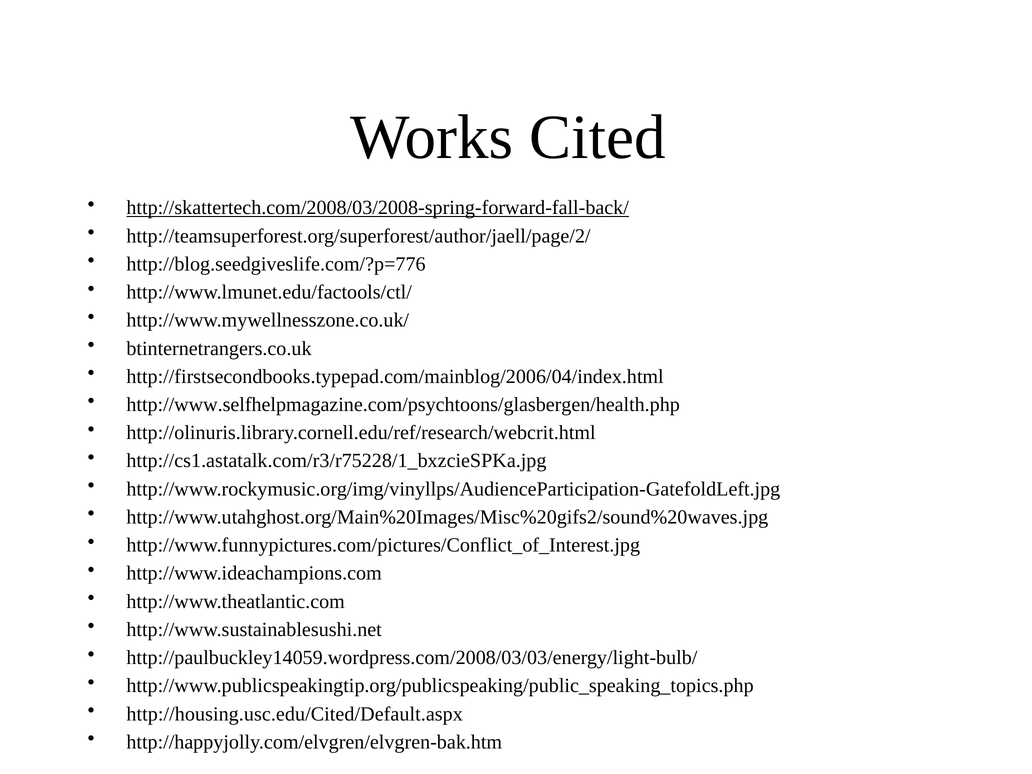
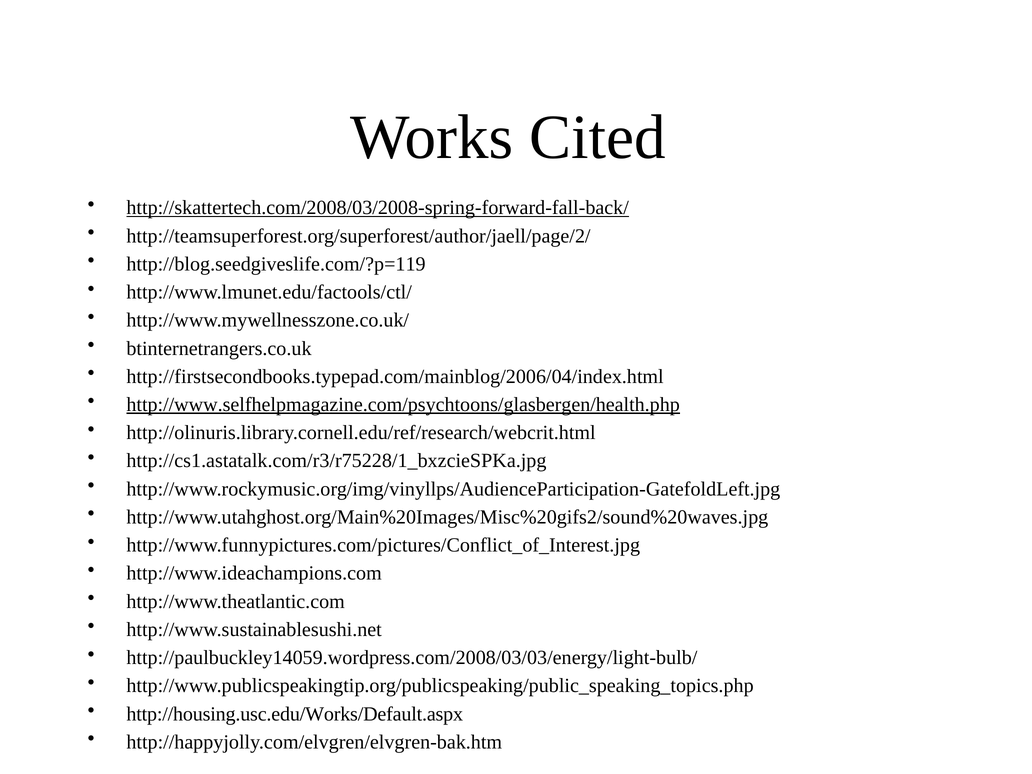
http://blog.seedgiveslife.com/?p=776: http://blog.seedgiveslife.com/?p=776 -> http://blog.seedgiveslife.com/?p=119 (276, 264)
http://www.selfhelpmagazine.com/psychtoons/glasbergen/health.php underline: none -> present (403, 405)
http://housing.usc.edu/Cited/Default.aspx: http://housing.usc.edu/Cited/Default.aspx -> http://housing.usc.edu/Works/Default.aspx (295, 714)
